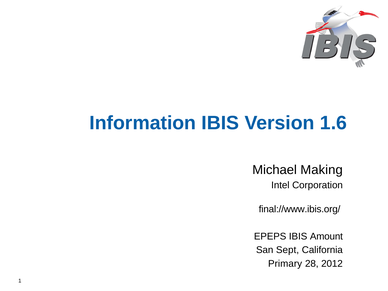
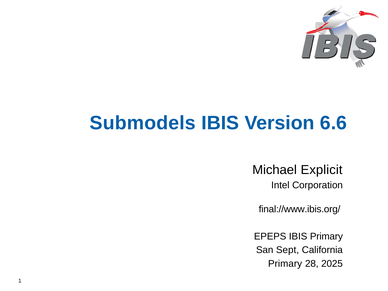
Information: Information -> Submodels (143, 123)
1.6: 1.6 -> 6.6 (333, 123)
Making: Making -> Explicit (322, 170)
IBIS Amount: Amount -> Primary (326, 236)
2012: 2012 -> 2025 (332, 264)
